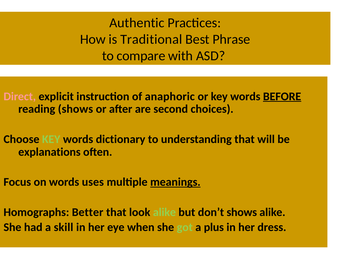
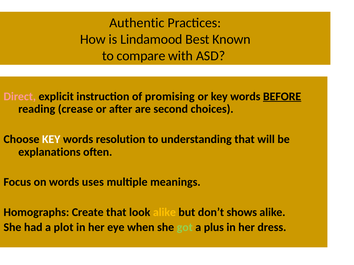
Traditional: Traditional -> Lindamood (151, 39)
Phrase: Phrase -> Known (232, 39)
anaphoric: anaphoric -> promising (170, 97)
reading shows: shows -> crease (76, 109)
KEY colour: light green -> white (51, 139)
dictionary: dictionary -> resolution (121, 139)
meanings underline: present -> none (175, 182)
Better: Better -> Create (88, 213)
alike colour: light green -> yellow (164, 213)
skill: skill -> plot (64, 228)
